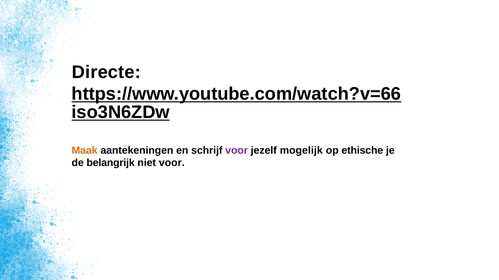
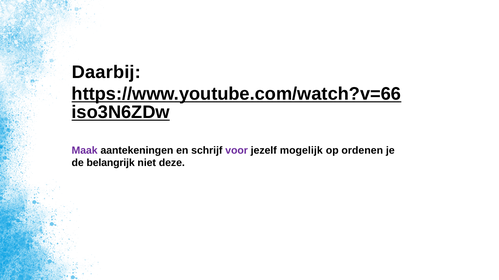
Directe: Directe -> Daarbij (106, 72)
Maak colour: orange -> purple (85, 151)
ethische: ethische -> ordenen (362, 151)
niet voor: voor -> deze (172, 163)
